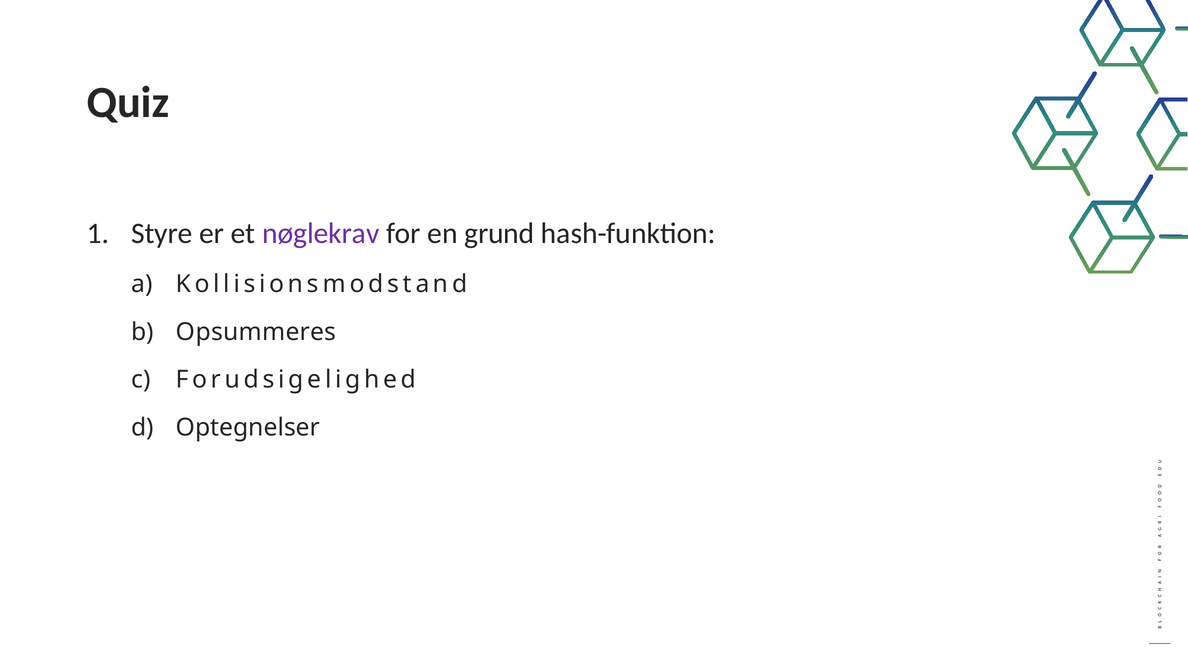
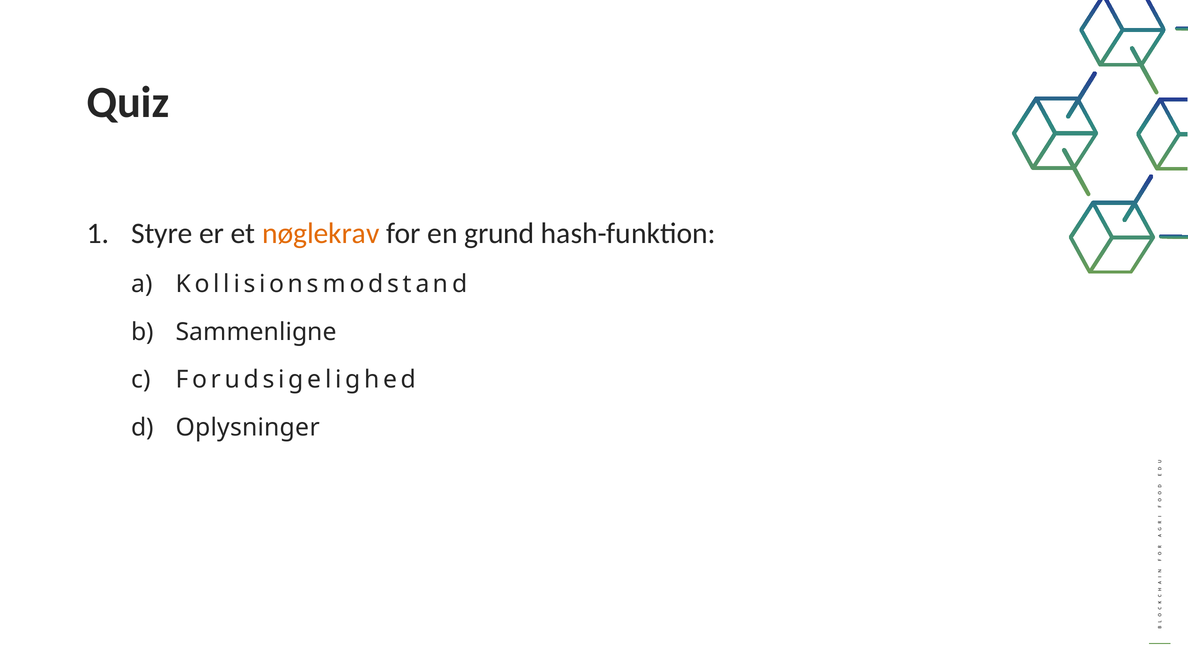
nøglekrav colour: purple -> orange (321, 234)
Opsummeres: Opsummeres -> Sammenligne (256, 332)
Optegnelser: Optegnelser -> Oplysninger (248, 428)
